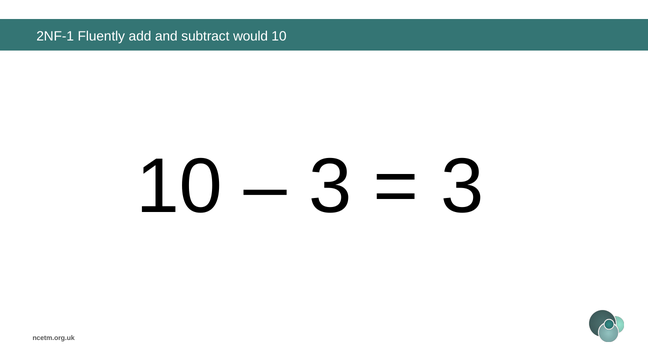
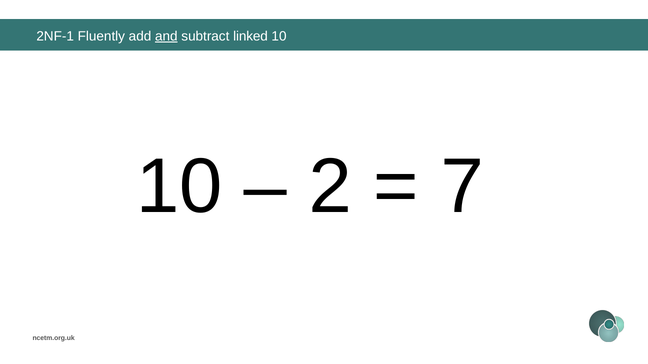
and underline: none -> present (166, 36)
would: would -> linked (251, 36)
3: 3 -> 2 (330, 187)
3: 3 -> 7 (462, 187)
